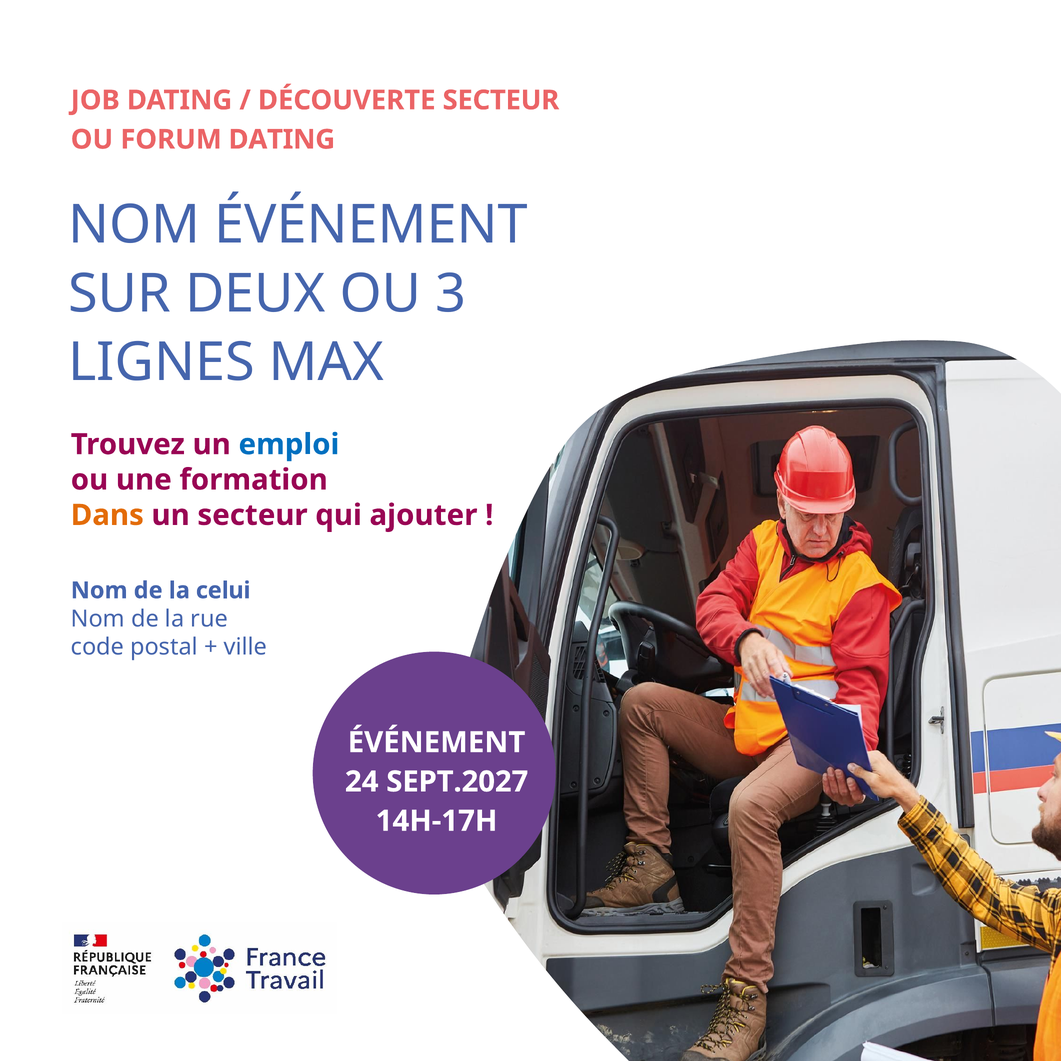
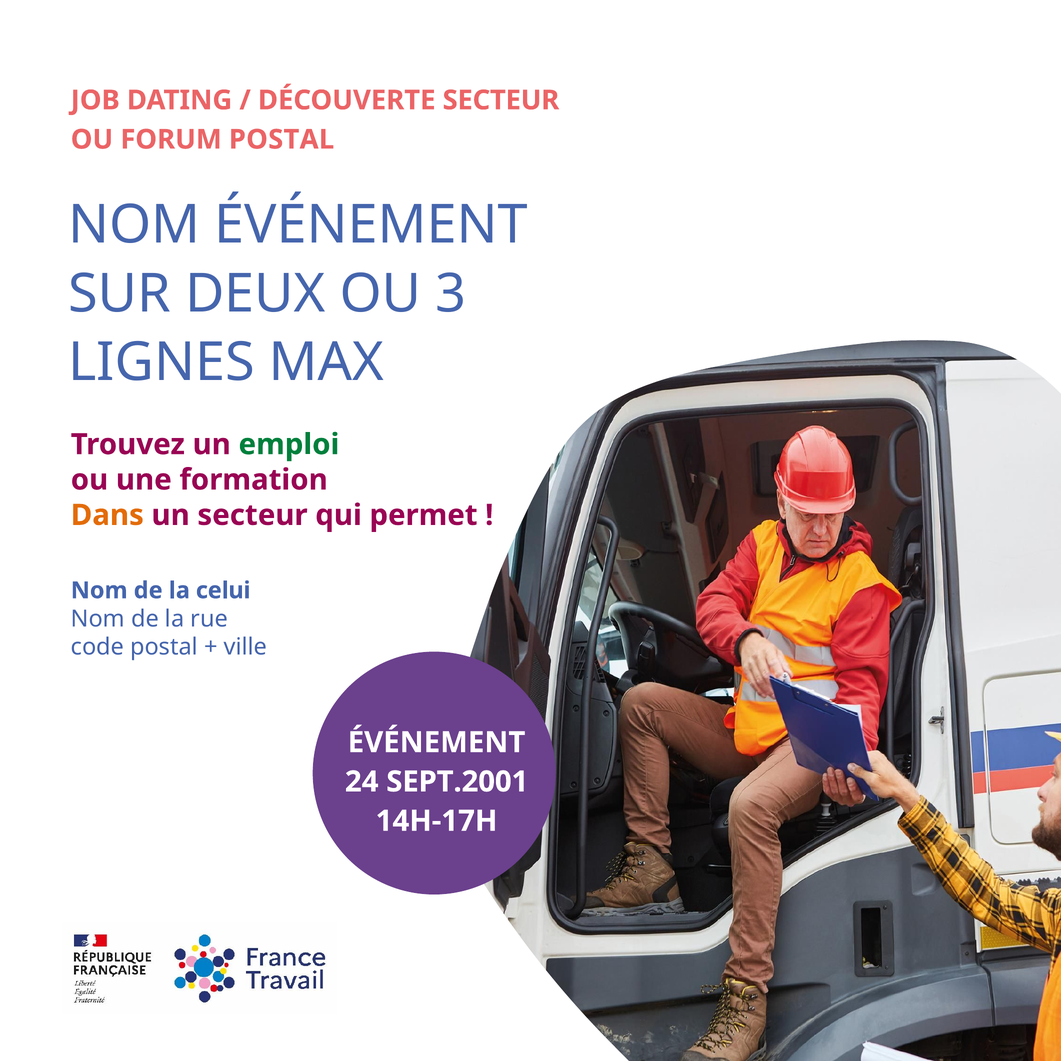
FORUM DATING: DATING -> POSTAL (282, 140)
emploi colour: blue -> green (289, 444)
ajouter: ajouter -> permet (424, 515)
SEPT.2027: SEPT.2027 -> SEPT.2001 (457, 782)
